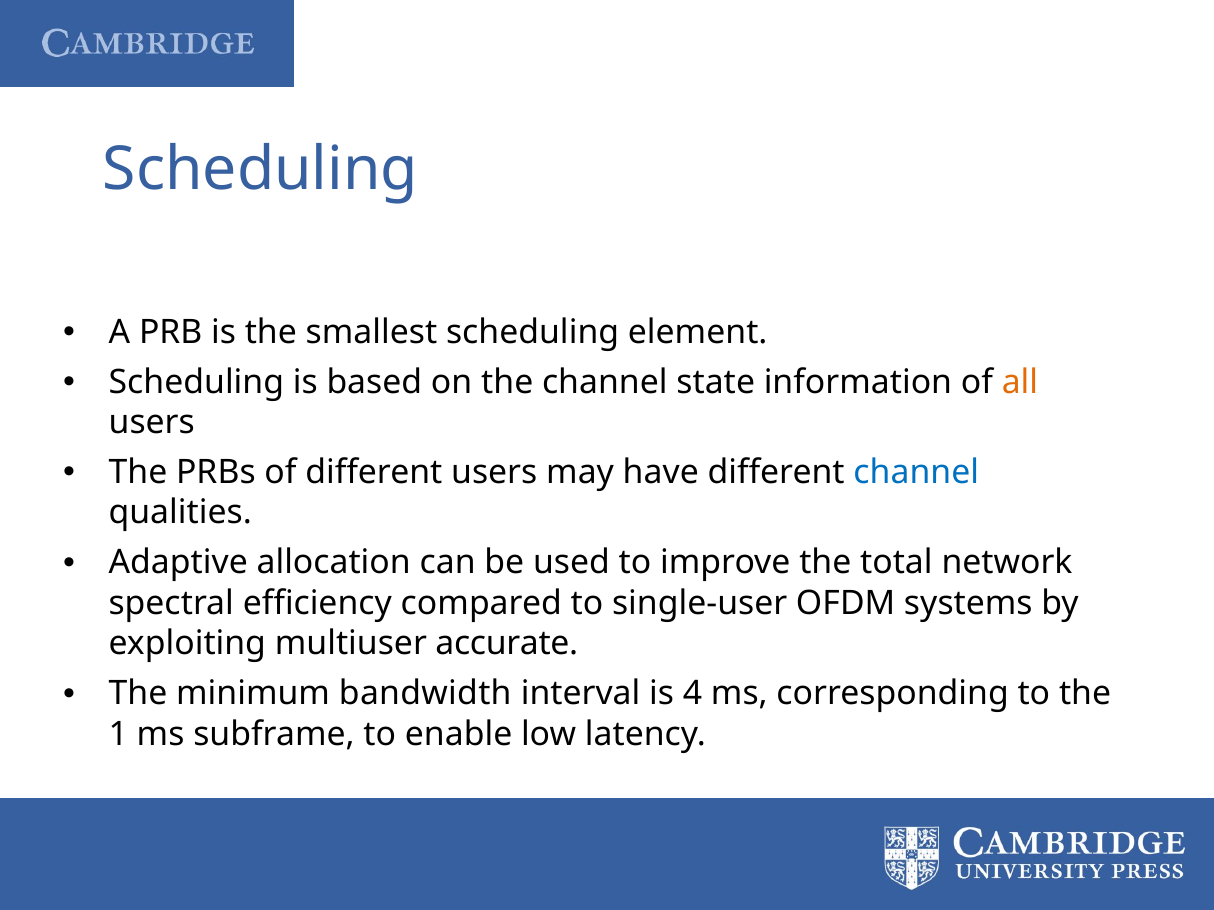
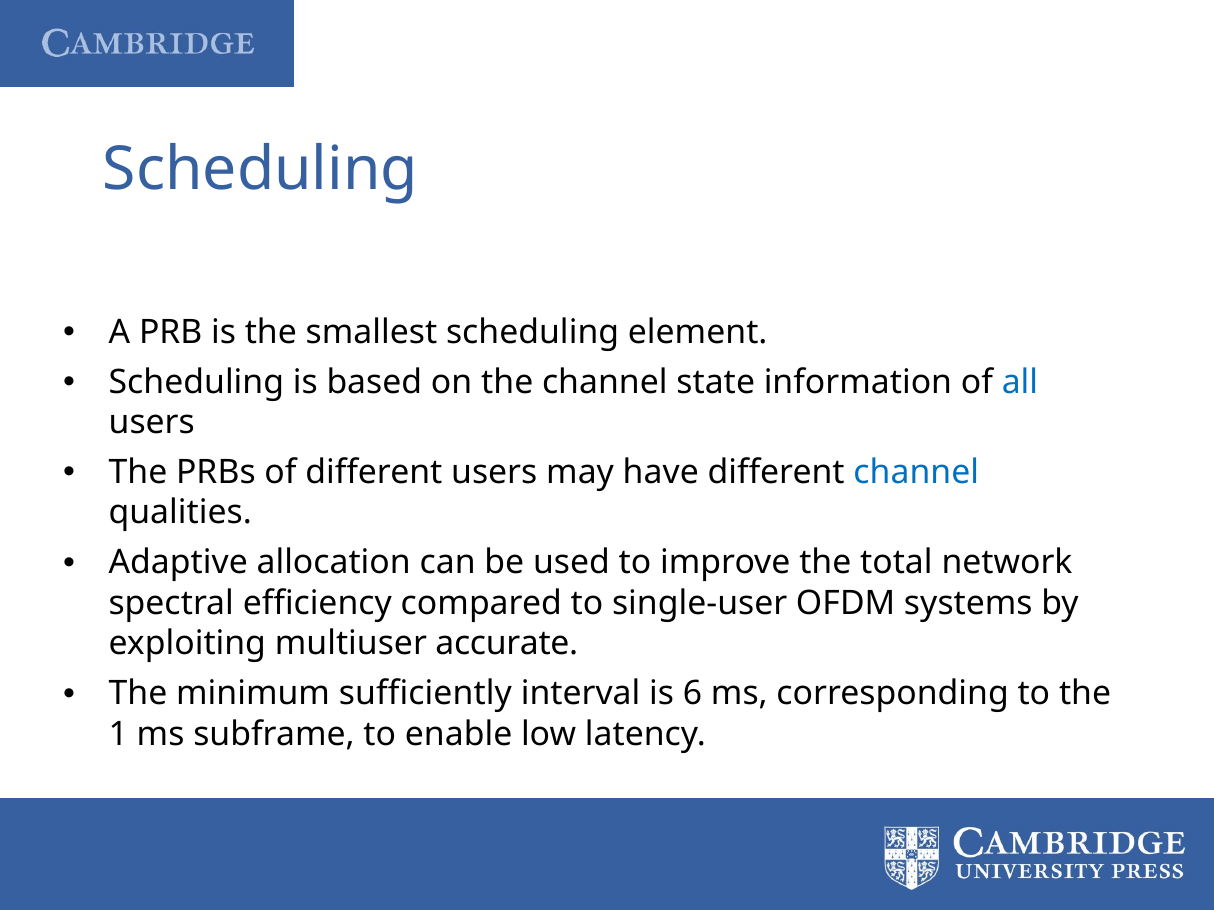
all colour: orange -> blue (1020, 382)
bandwidth: bandwidth -> sufficiently (425, 694)
4: 4 -> 6 (692, 694)
